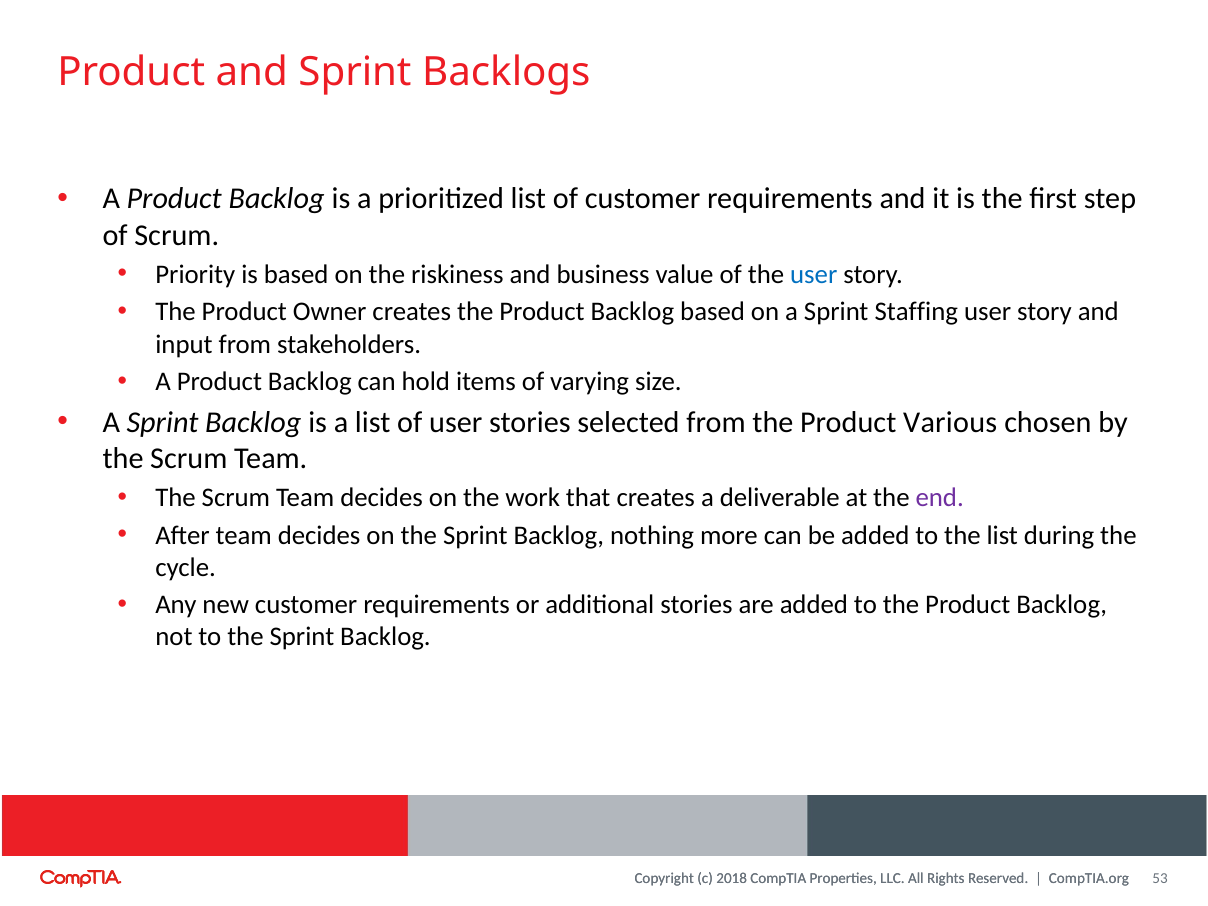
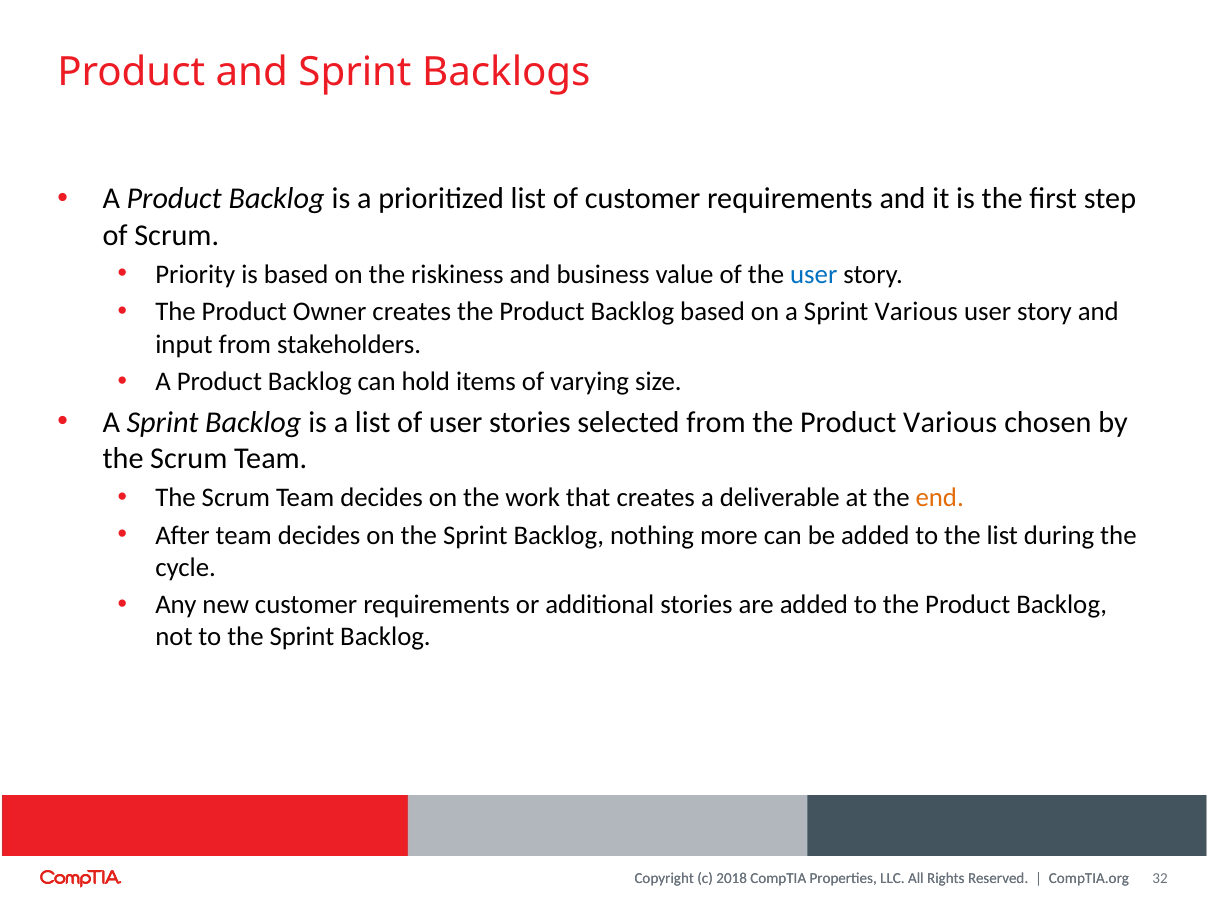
Sprint Staffing: Staffing -> Various (916, 312)
end colour: purple -> orange (940, 498)
53: 53 -> 32 (1160, 879)
